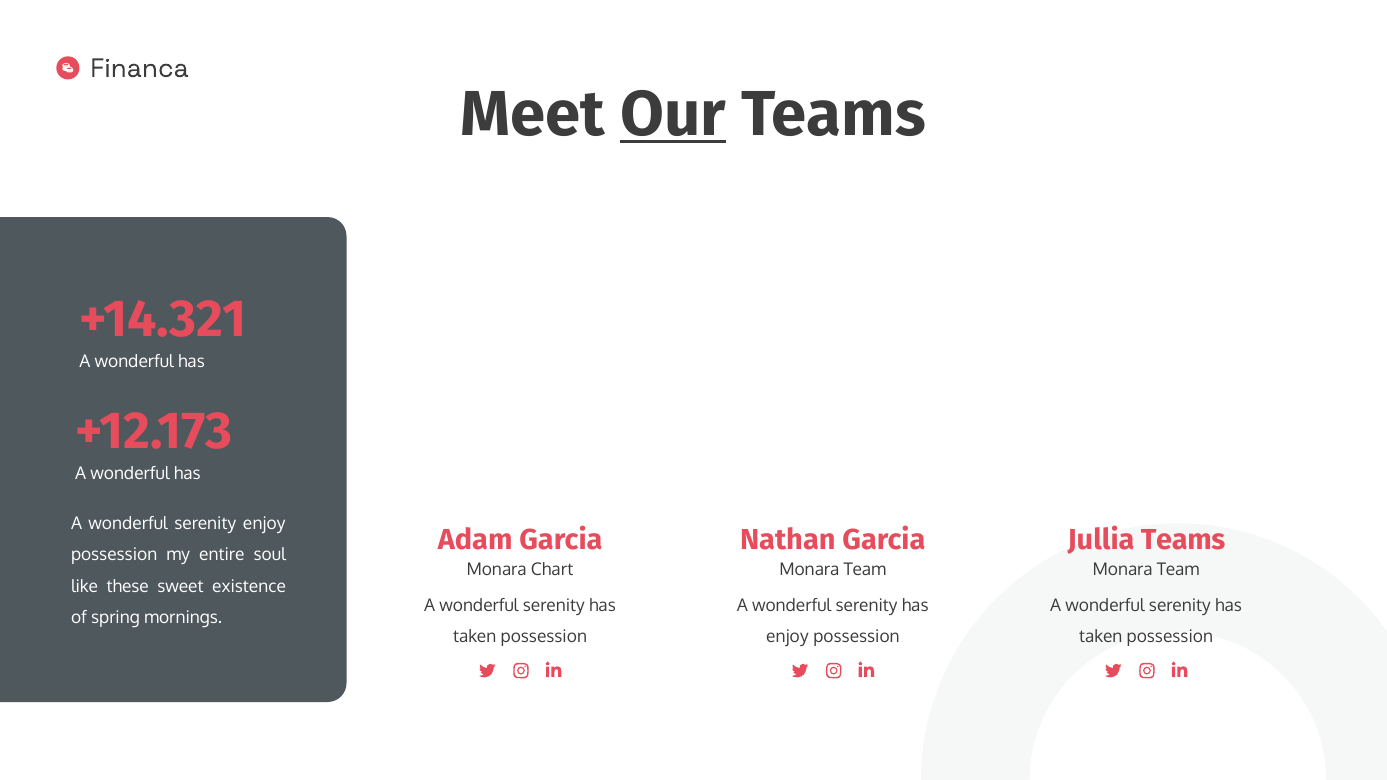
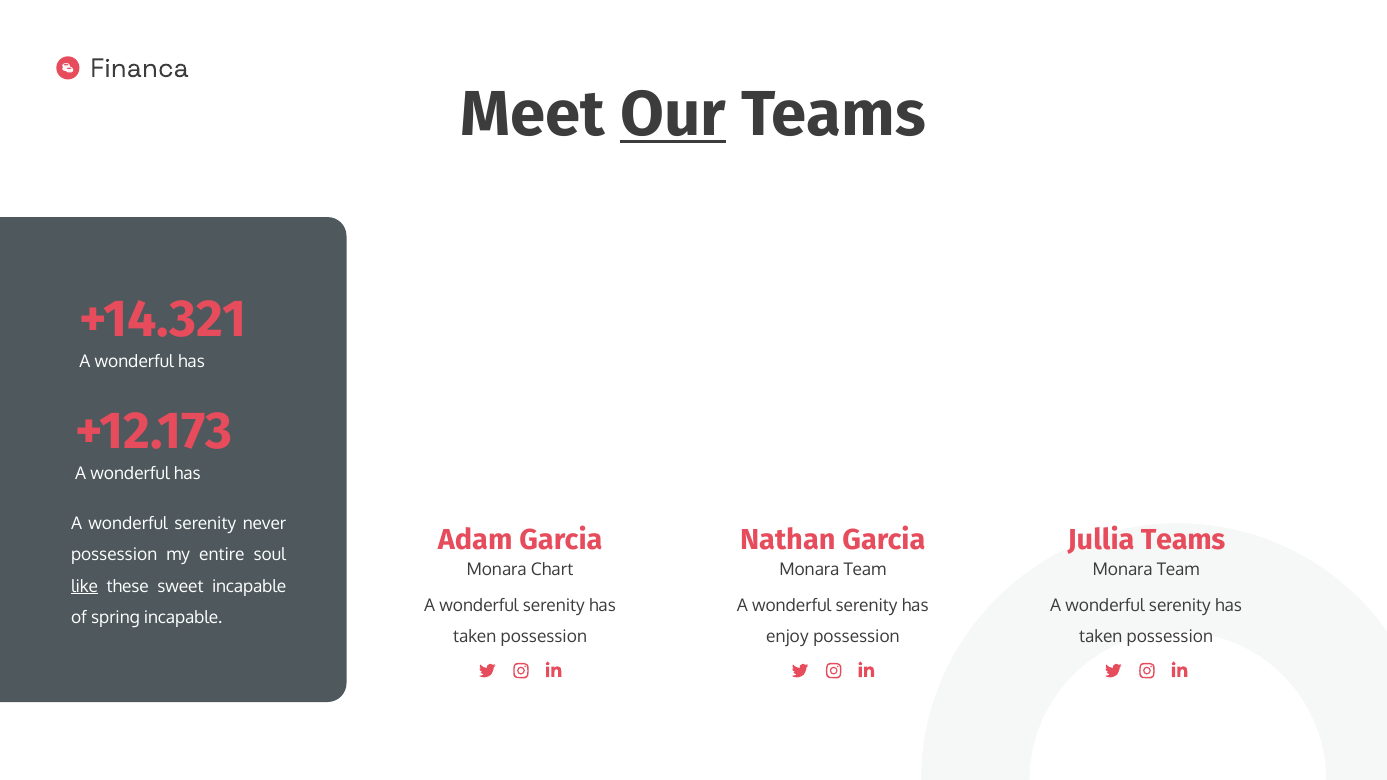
serenity enjoy: enjoy -> never (264, 524)
like underline: none -> present (85, 587)
sweet existence: existence -> incapable (249, 587)
spring mornings: mornings -> incapable (183, 618)
